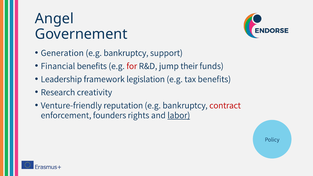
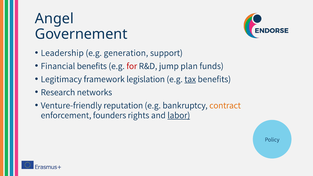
Generation: Generation -> Leadership (62, 53)
bankruptcy: bankruptcy -> generation (126, 53)
their: their -> plan (189, 66)
Leadership: Leadership -> Legitimacy (61, 79)
tax underline: none -> present (190, 79)
creativity: creativity -> networks (94, 92)
contract colour: red -> orange (225, 105)
